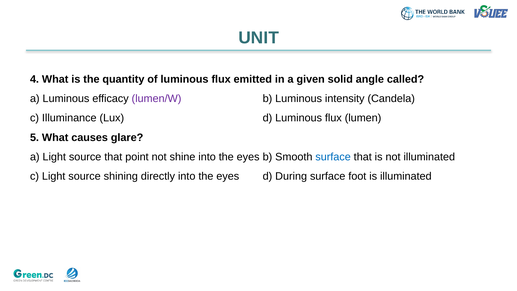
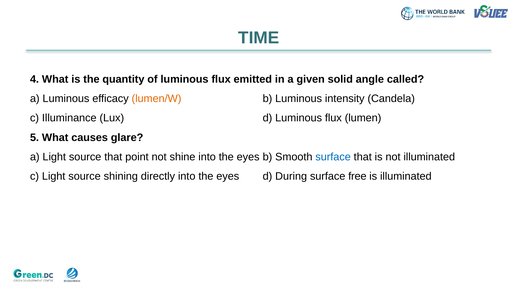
UNIT: UNIT -> TIME (259, 38)
lumen/W colour: purple -> orange (157, 99)
foot: foot -> free (357, 176)
